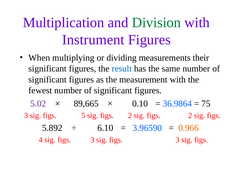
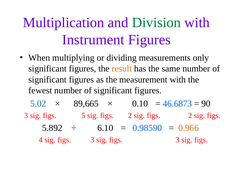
their: their -> only (201, 58)
result colour: blue -> orange (122, 69)
5.02 colour: purple -> blue (38, 103)
36.9864: 36.9864 -> 46.6873 (177, 103)
75: 75 -> 90 (206, 103)
3.96590: 3.96590 -> 0.98590 (147, 128)
